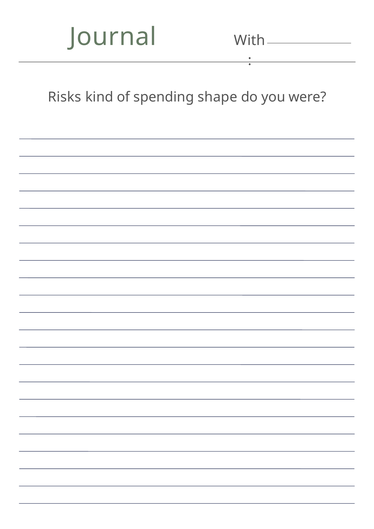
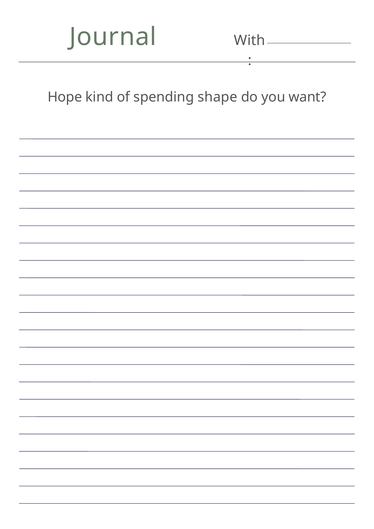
Risks: Risks -> Hope (65, 97)
were: were -> want (308, 97)
